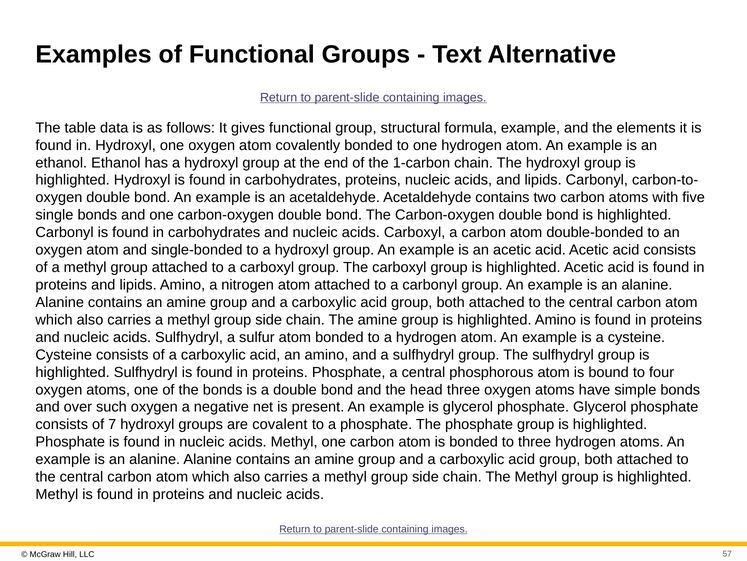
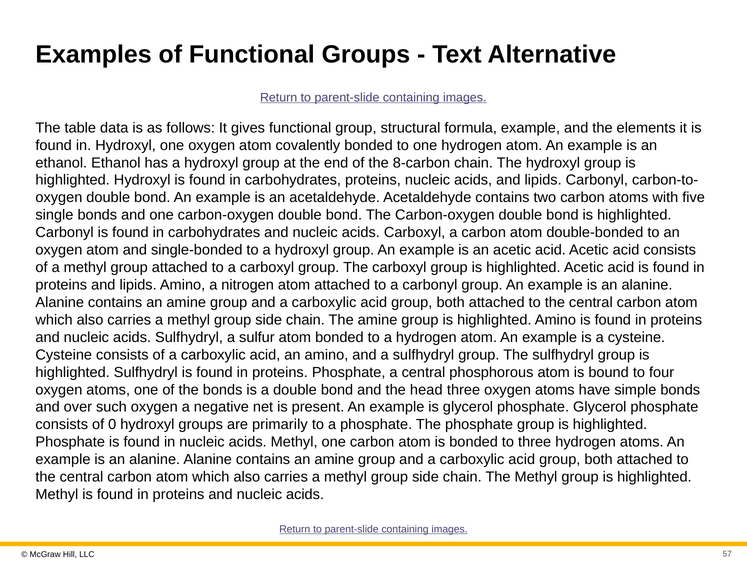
1-carbon: 1-carbon -> 8-carbon (421, 162)
7: 7 -> 0 (112, 424)
covalent: covalent -> primarily (280, 424)
